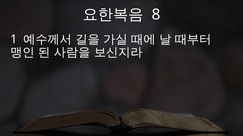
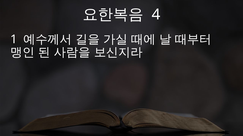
8: 8 -> 4 (156, 15)
